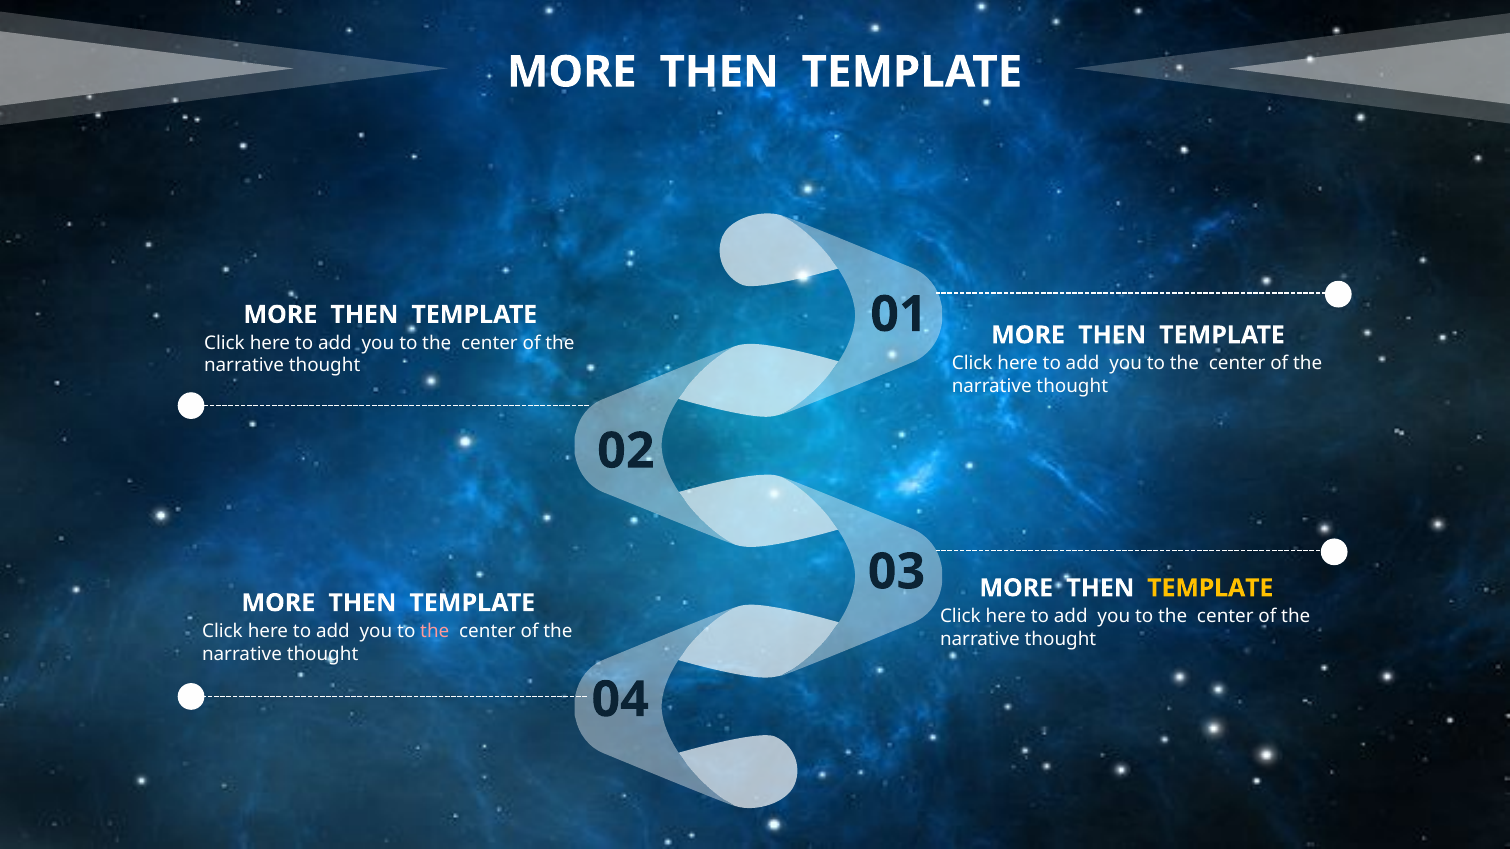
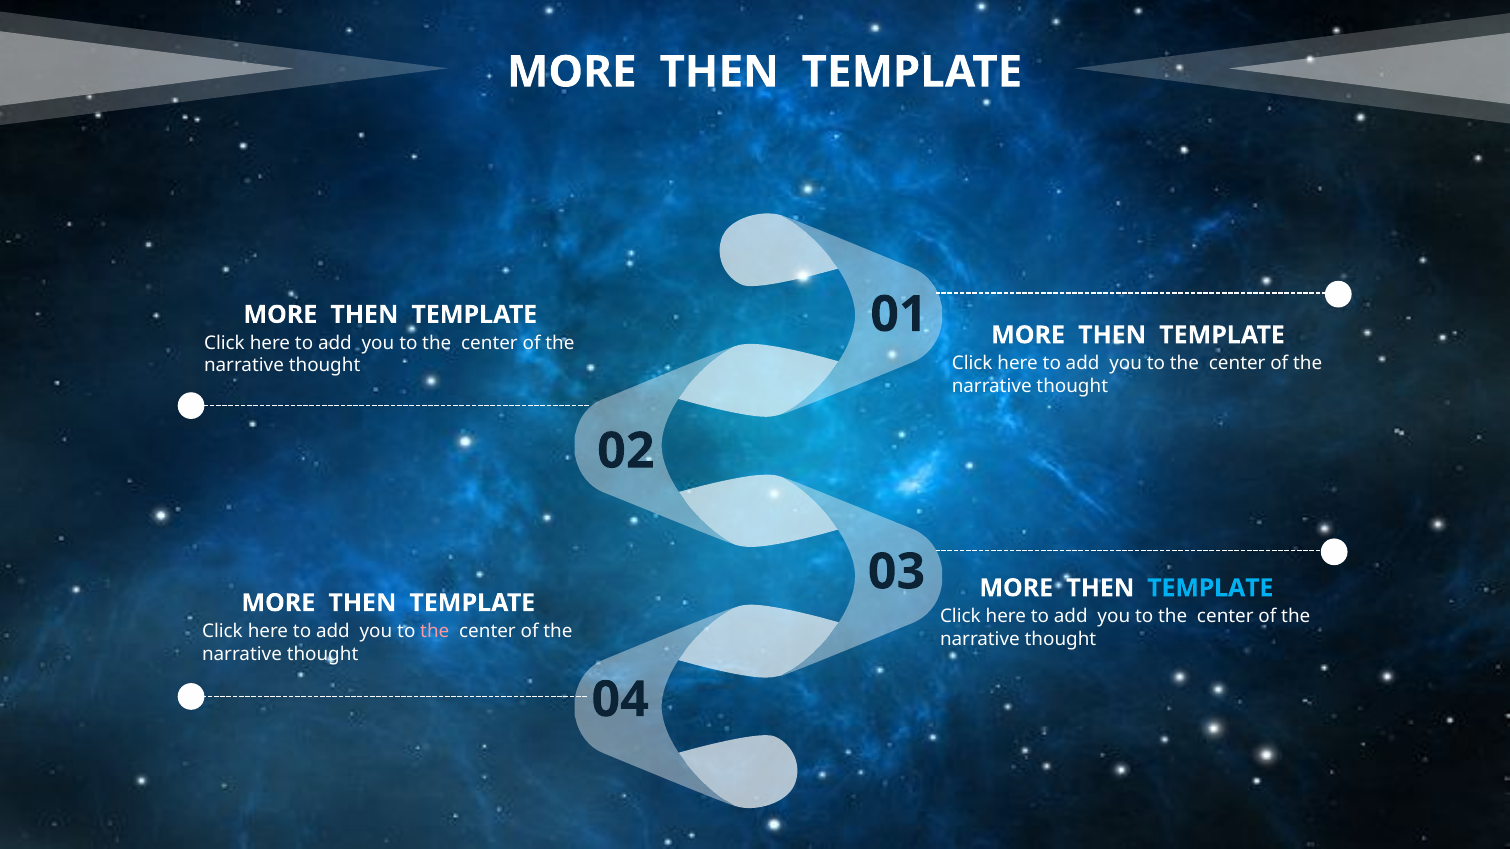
TEMPLATE colour: yellow -> light blue (1210, 588)
